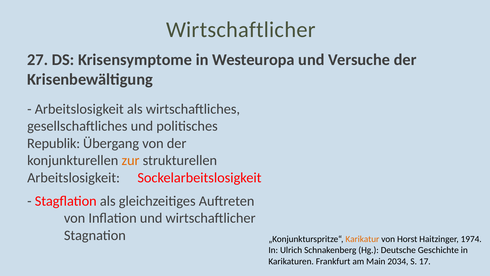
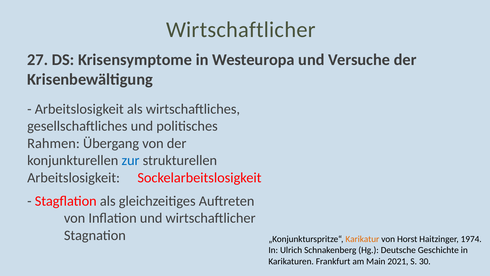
Republik: Republik -> Rahmen (53, 143)
zur colour: orange -> blue (131, 160)
2034: 2034 -> 2021 (398, 261)
17: 17 -> 30 (425, 261)
